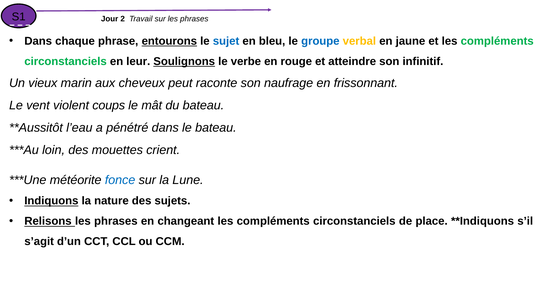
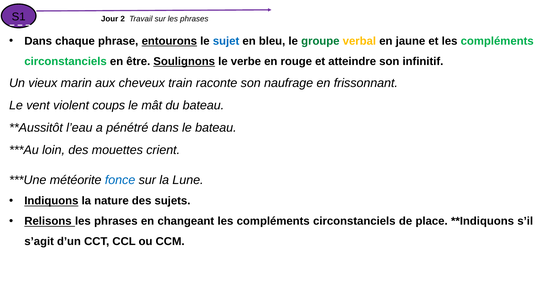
groupe colour: blue -> green (320, 41)
leur: leur -> être (138, 61)
peut: peut -> train (180, 83)
